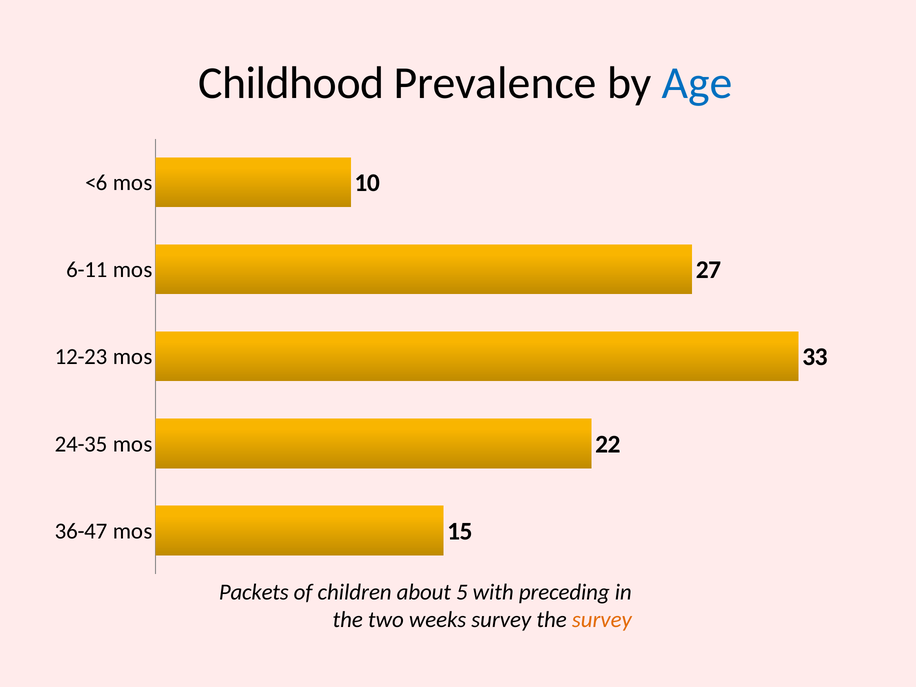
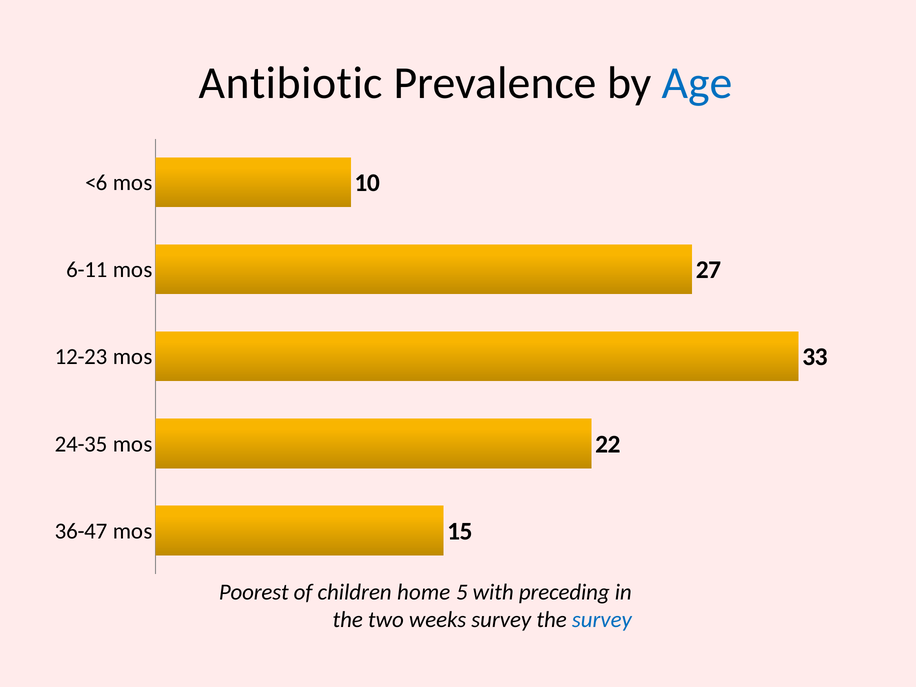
Childhood: Childhood -> Antibiotic (291, 83)
Packets: Packets -> Poorest (254, 592)
about: about -> home (424, 592)
survey colour: orange -> blue (602, 620)
